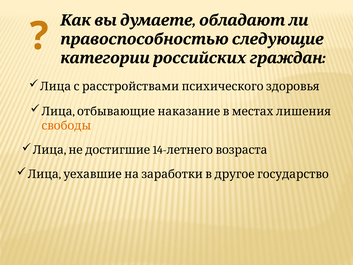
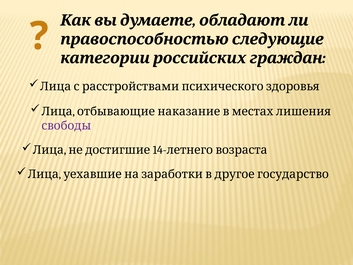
свободы colour: orange -> purple (66, 126)
